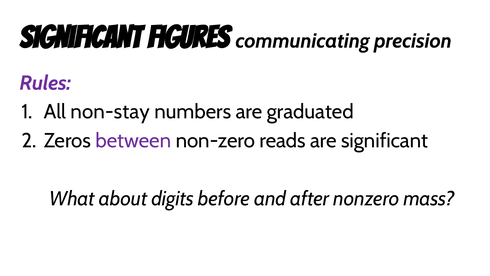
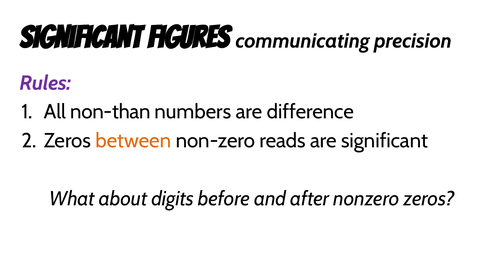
non-stay: non-stay -> non-than (110, 112)
graduated: graduated -> difference (310, 112)
between colour: purple -> orange (133, 141)
nonzero mass: mass -> zeros (429, 198)
